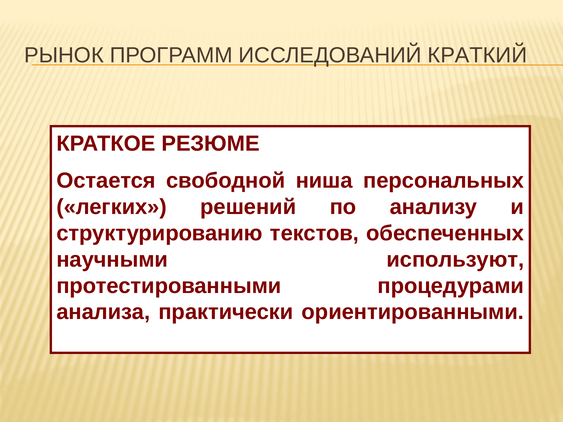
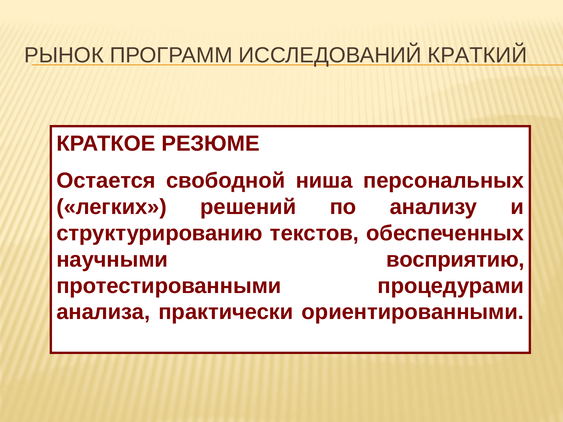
используют: используют -> восприятию (455, 260)
